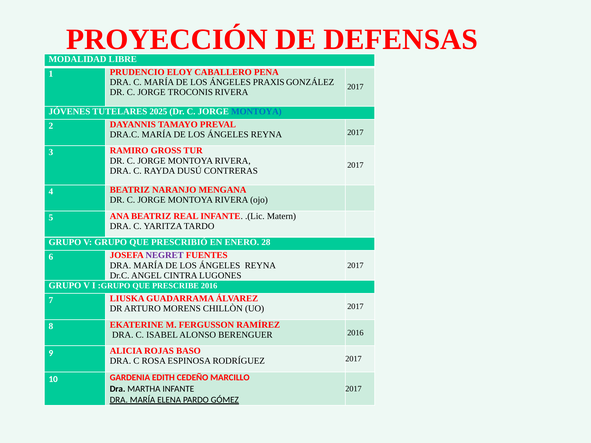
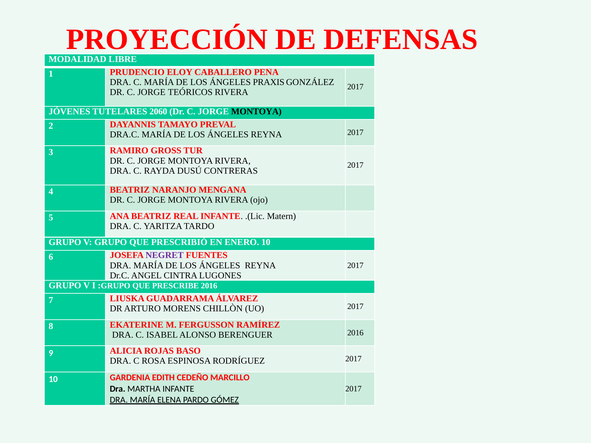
TROCONIS: TROCONIS -> TEÓRICOS (190, 92)
2025: 2025 -> 2060 (158, 112)
MONTOYA colour: blue -> black (256, 112)
ENERO 28: 28 -> 10 (266, 242)
